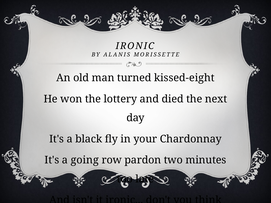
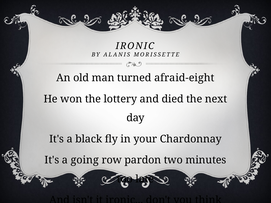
kissed-eight: kissed-eight -> afraid-eight (184, 78)
